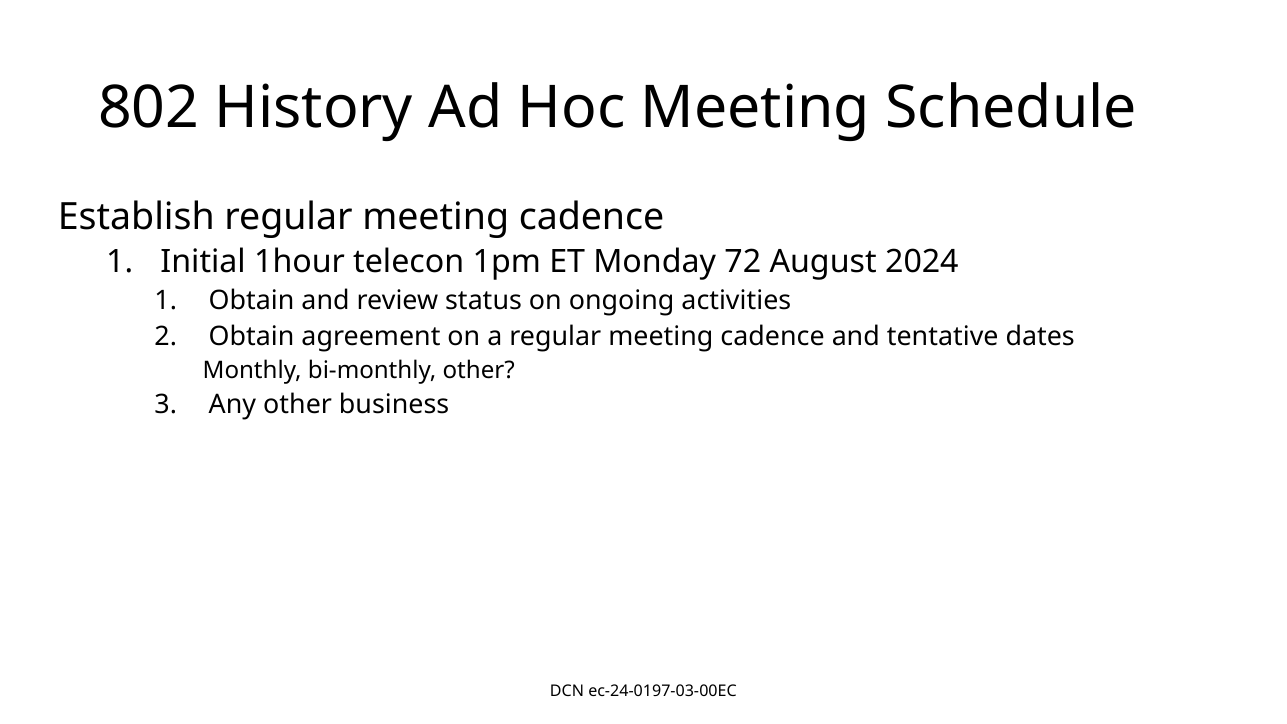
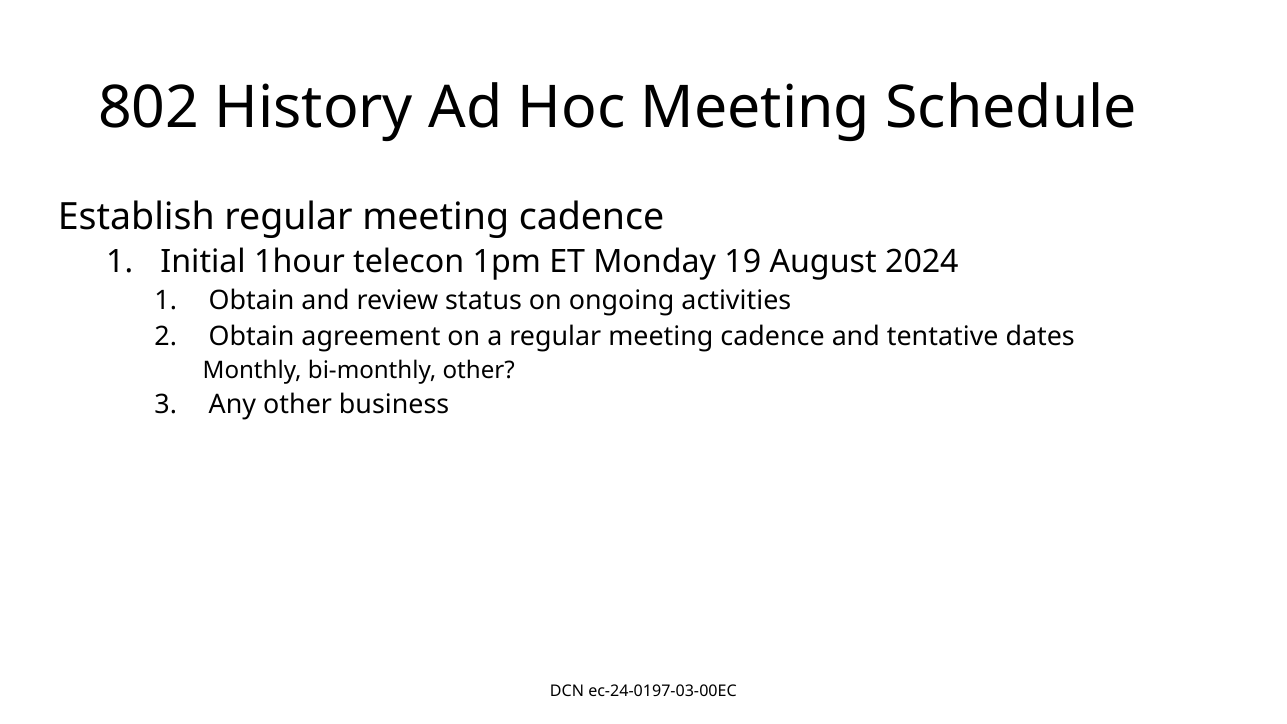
72: 72 -> 19 (743, 262)
